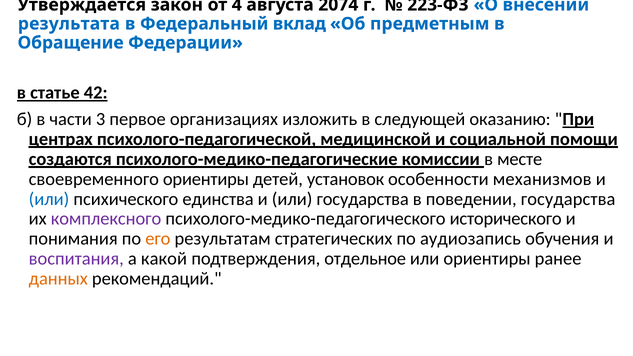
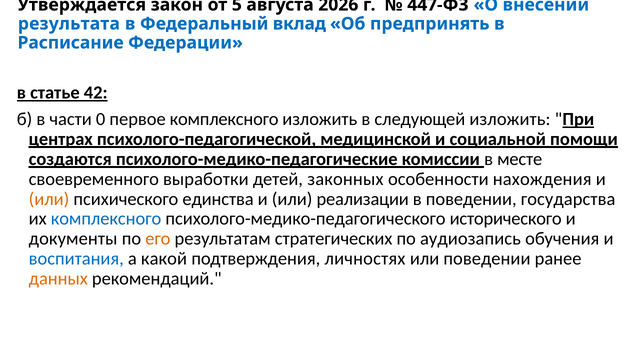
4: 4 -> 5 (237, 5)
2074: 2074 -> 2026 (338, 5)
223-ФЗ: 223-ФЗ -> 447-ФЗ (438, 5)
предметным: предметным -> предпринять (430, 24)
Обращение: Обращение -> Расписание (71, 43)
3: 3 -> 0 (101, 119)
первое организациях: организациях -> комплексного (224, 119)
следующей оказанию: оказанию -> изложить (510, 119)
своевременного ориентиры: ориентиры -> выработки (206, 179)
установок: установок -> законных (345, 179)
механизмов: механизмов -> нахождения (542, 179)
или colour: blue -> orange (49, 199)
или государства: государства -> реализации (363, 199)
комплексного colour: purple -> blue (106, 219)
понимания: понимания -> документы (73, 239)
воспитания colour: purple -> blue (76, 259)
отдельное: отдельное -> личностях (365, 259)
или ориентиры: ориентиры -> поведении (487, 259)
